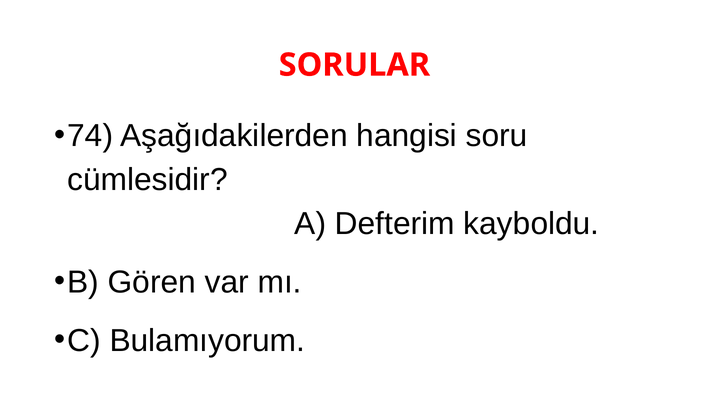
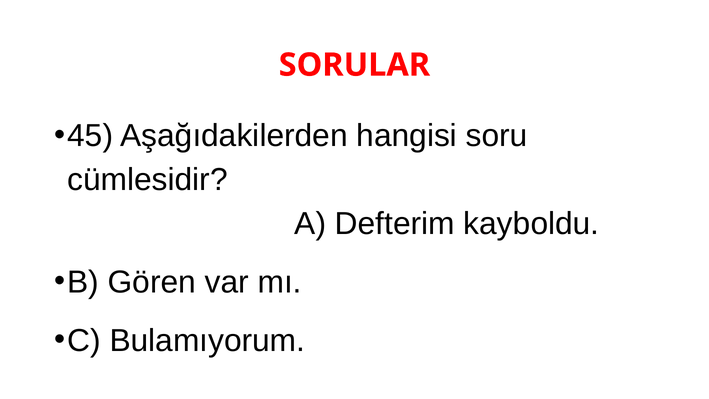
74: 74 -> 45 (90, 136)
